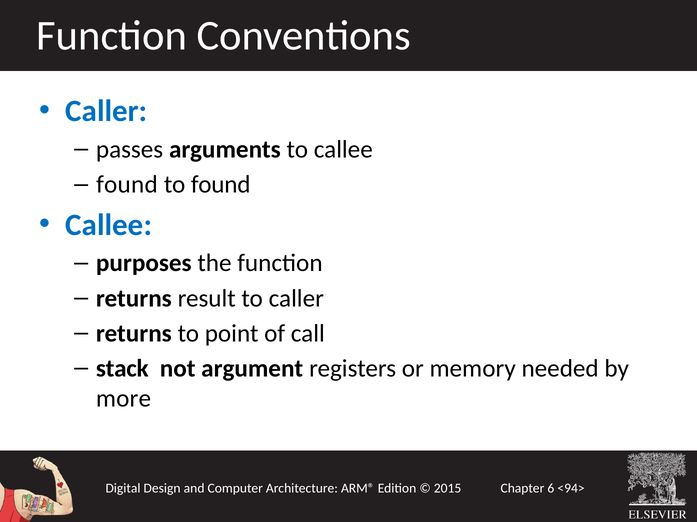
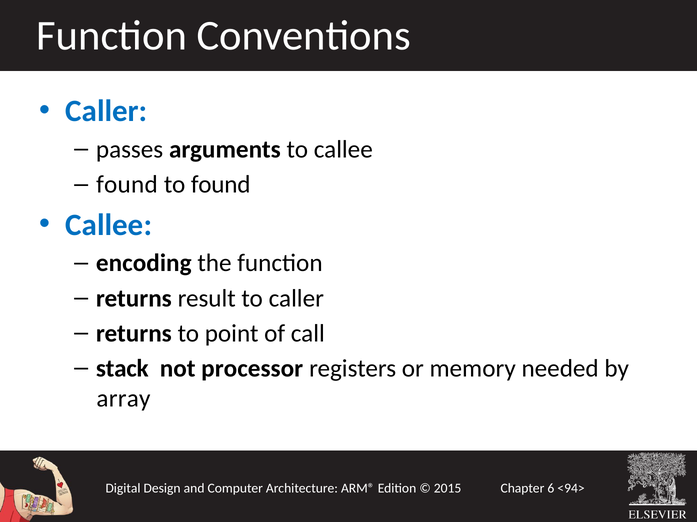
purposes: purposes -> encoding (144, 263)
argument: argument -> processor (252, 369)
more: more -> array (123, 399)
